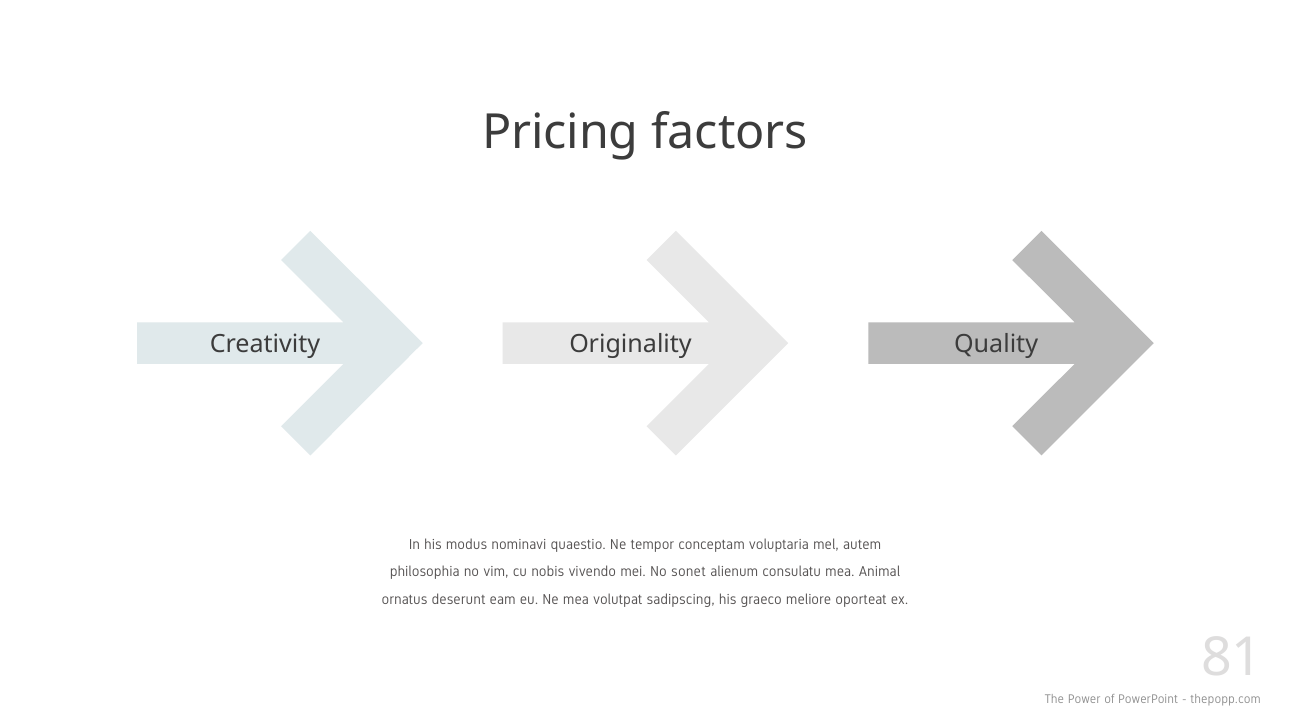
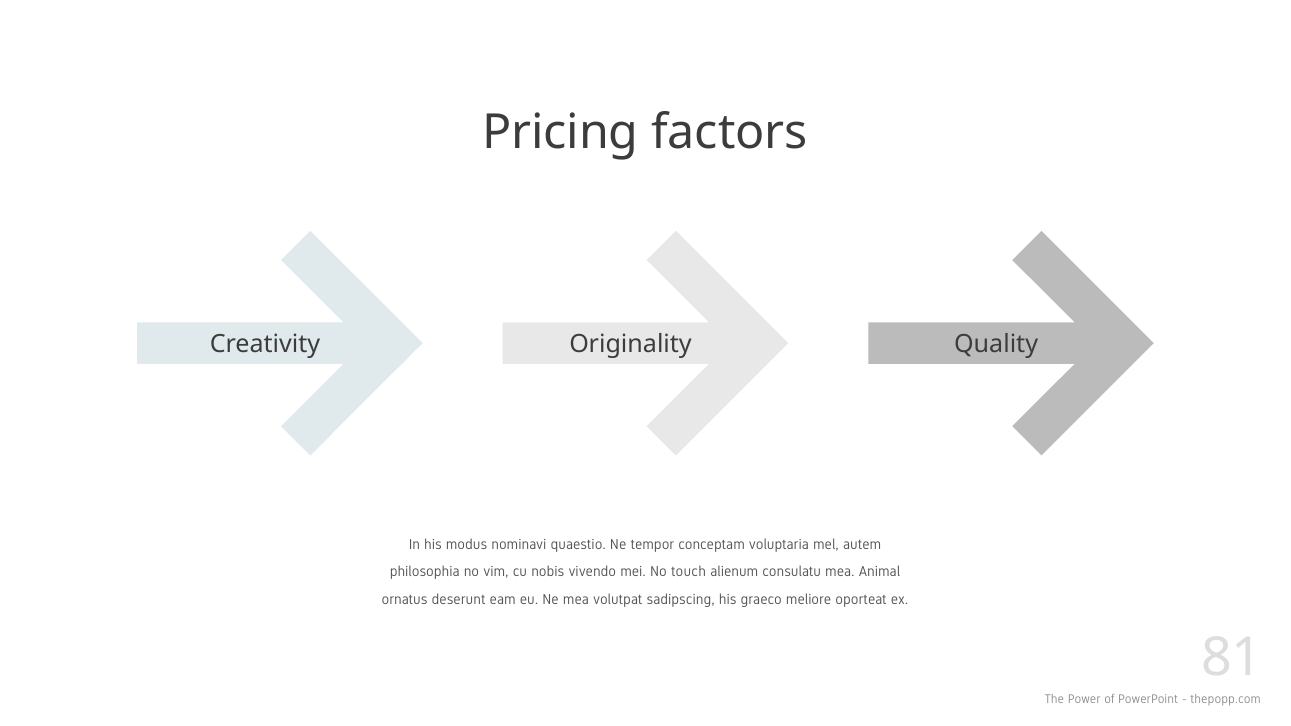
sonet: sonet -> touch (689, 572)
